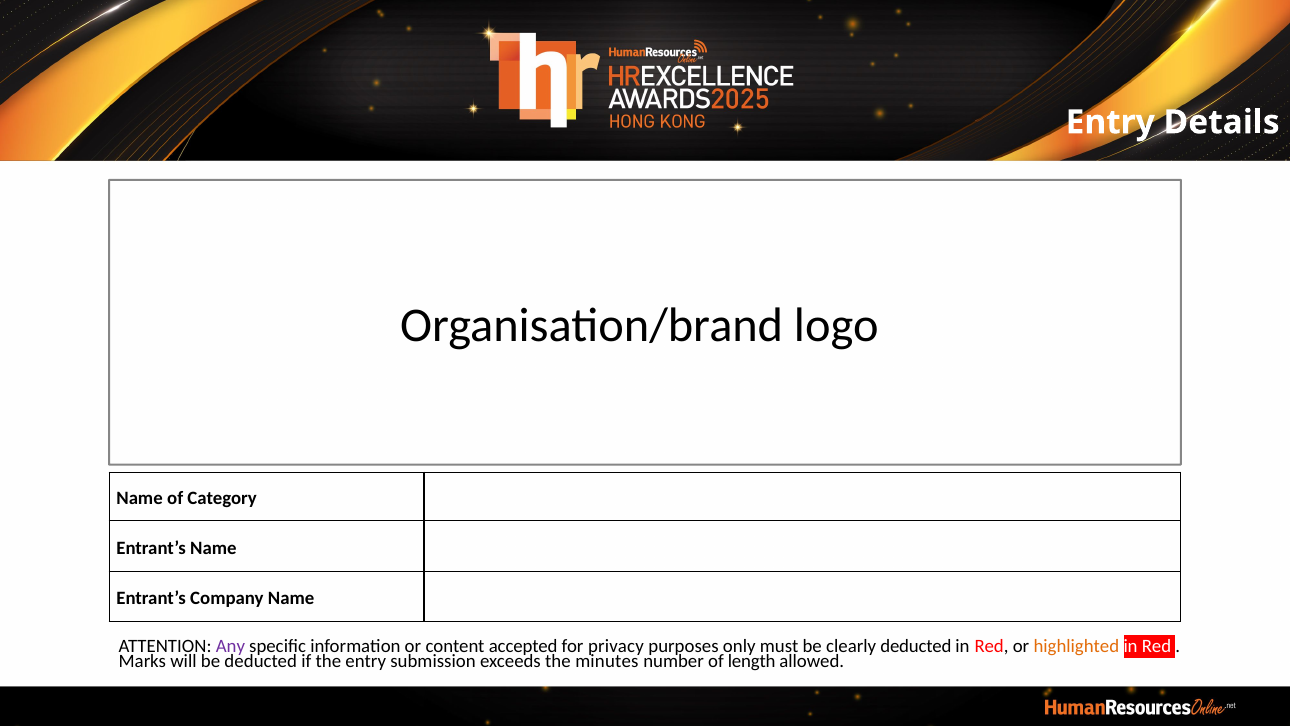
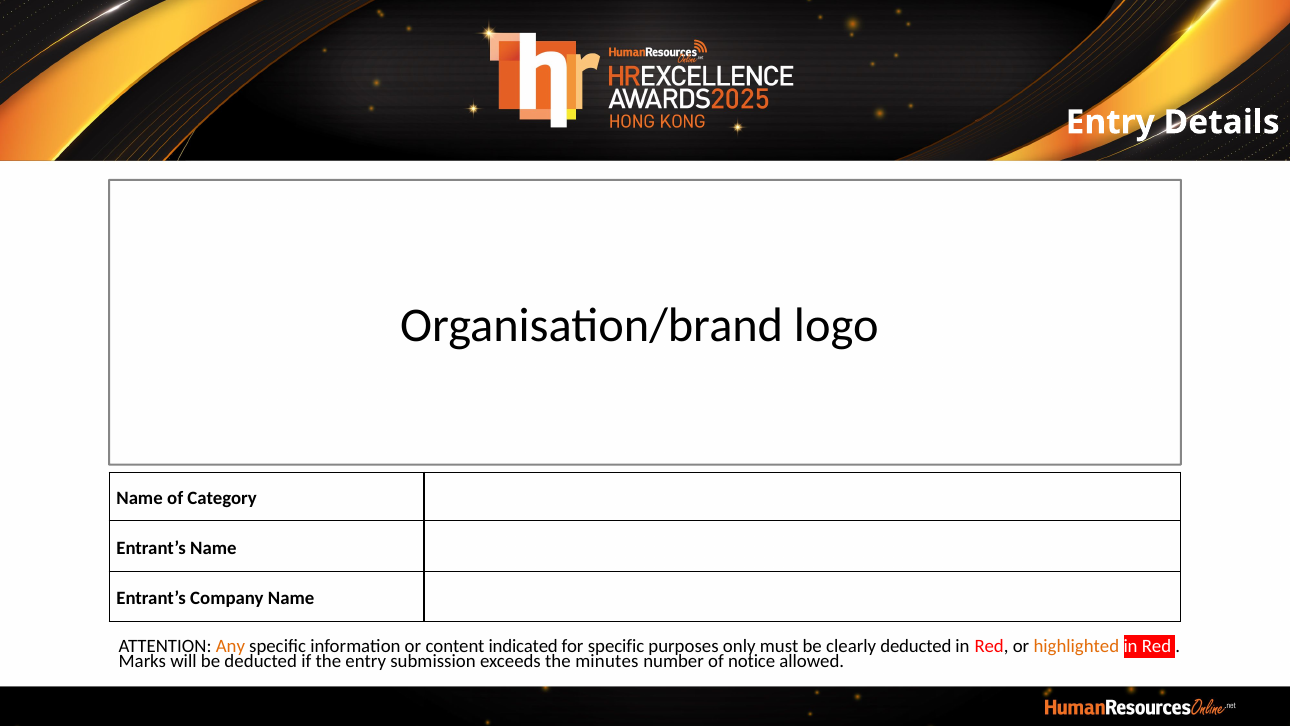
Any colour: purple -> orange (230, 646)
accepted: accepted -> indicated (523, 646)
for privacy: privacy -> specific (616, 646)
length: length -> notice (752, 661)
